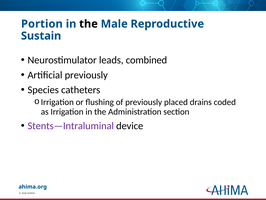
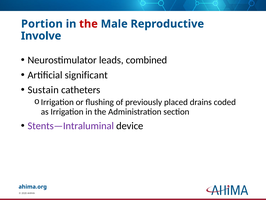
the colour: black -> red (89, 24)
Sustain: Sustain -> Involve (41, 36)
Artificial previously: previously -> significant (86, 75)
Species: Species -> Sustain (43, 90)
